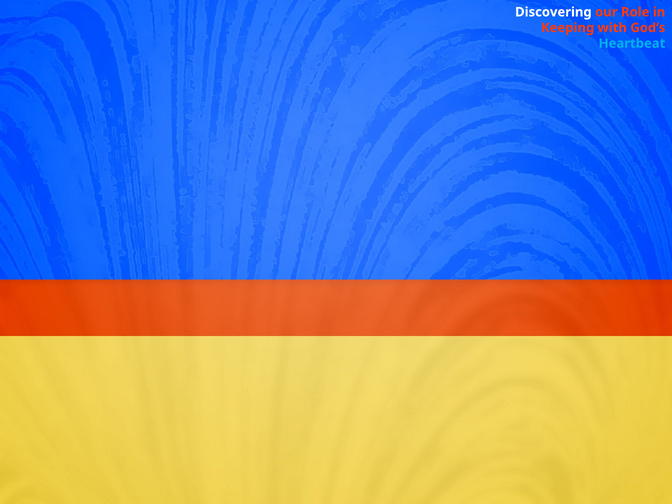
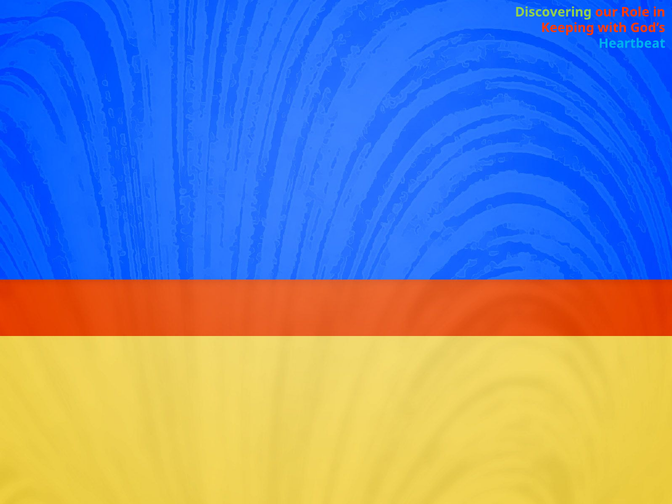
Discovering colour: white -> light green (553, 12)
